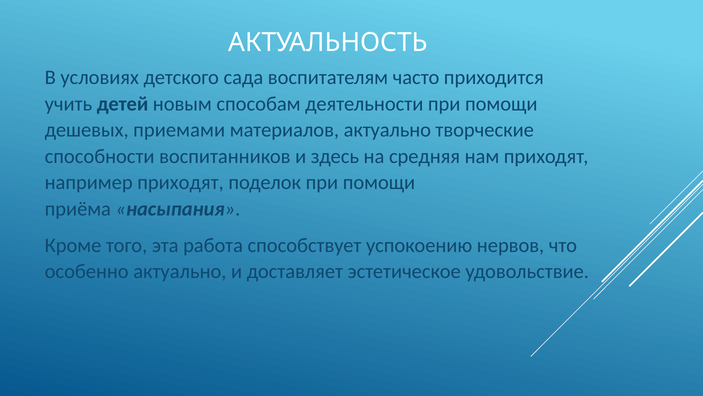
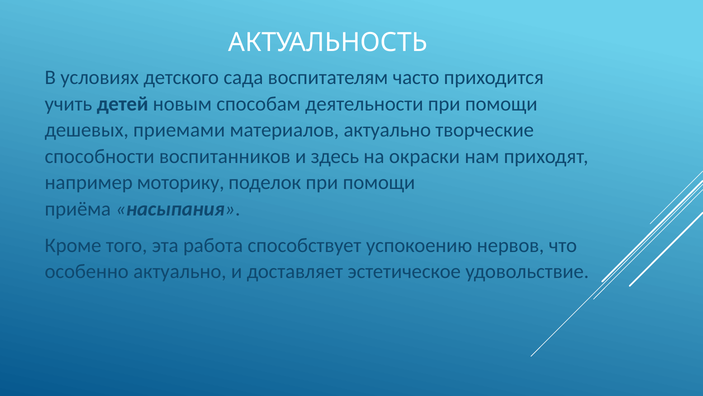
средняя: средняя -> окраски (424, 156)
например приходят: приходят -> моторику (181, 182)
